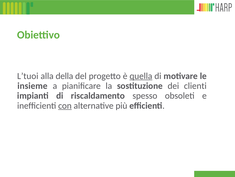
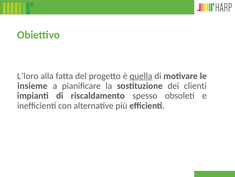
L’tuoi: L’tuoi -> L’loro (28, 76)
della: della -> fatta (64, 76)
con underline: present -> none (65, 105)
